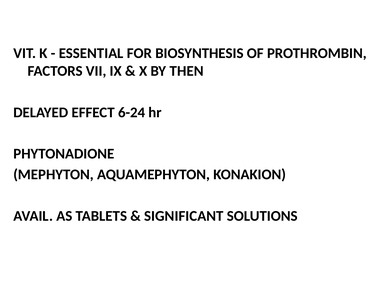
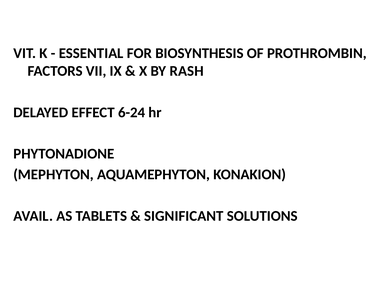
THEN: THEN -> RASH (187, 71)
